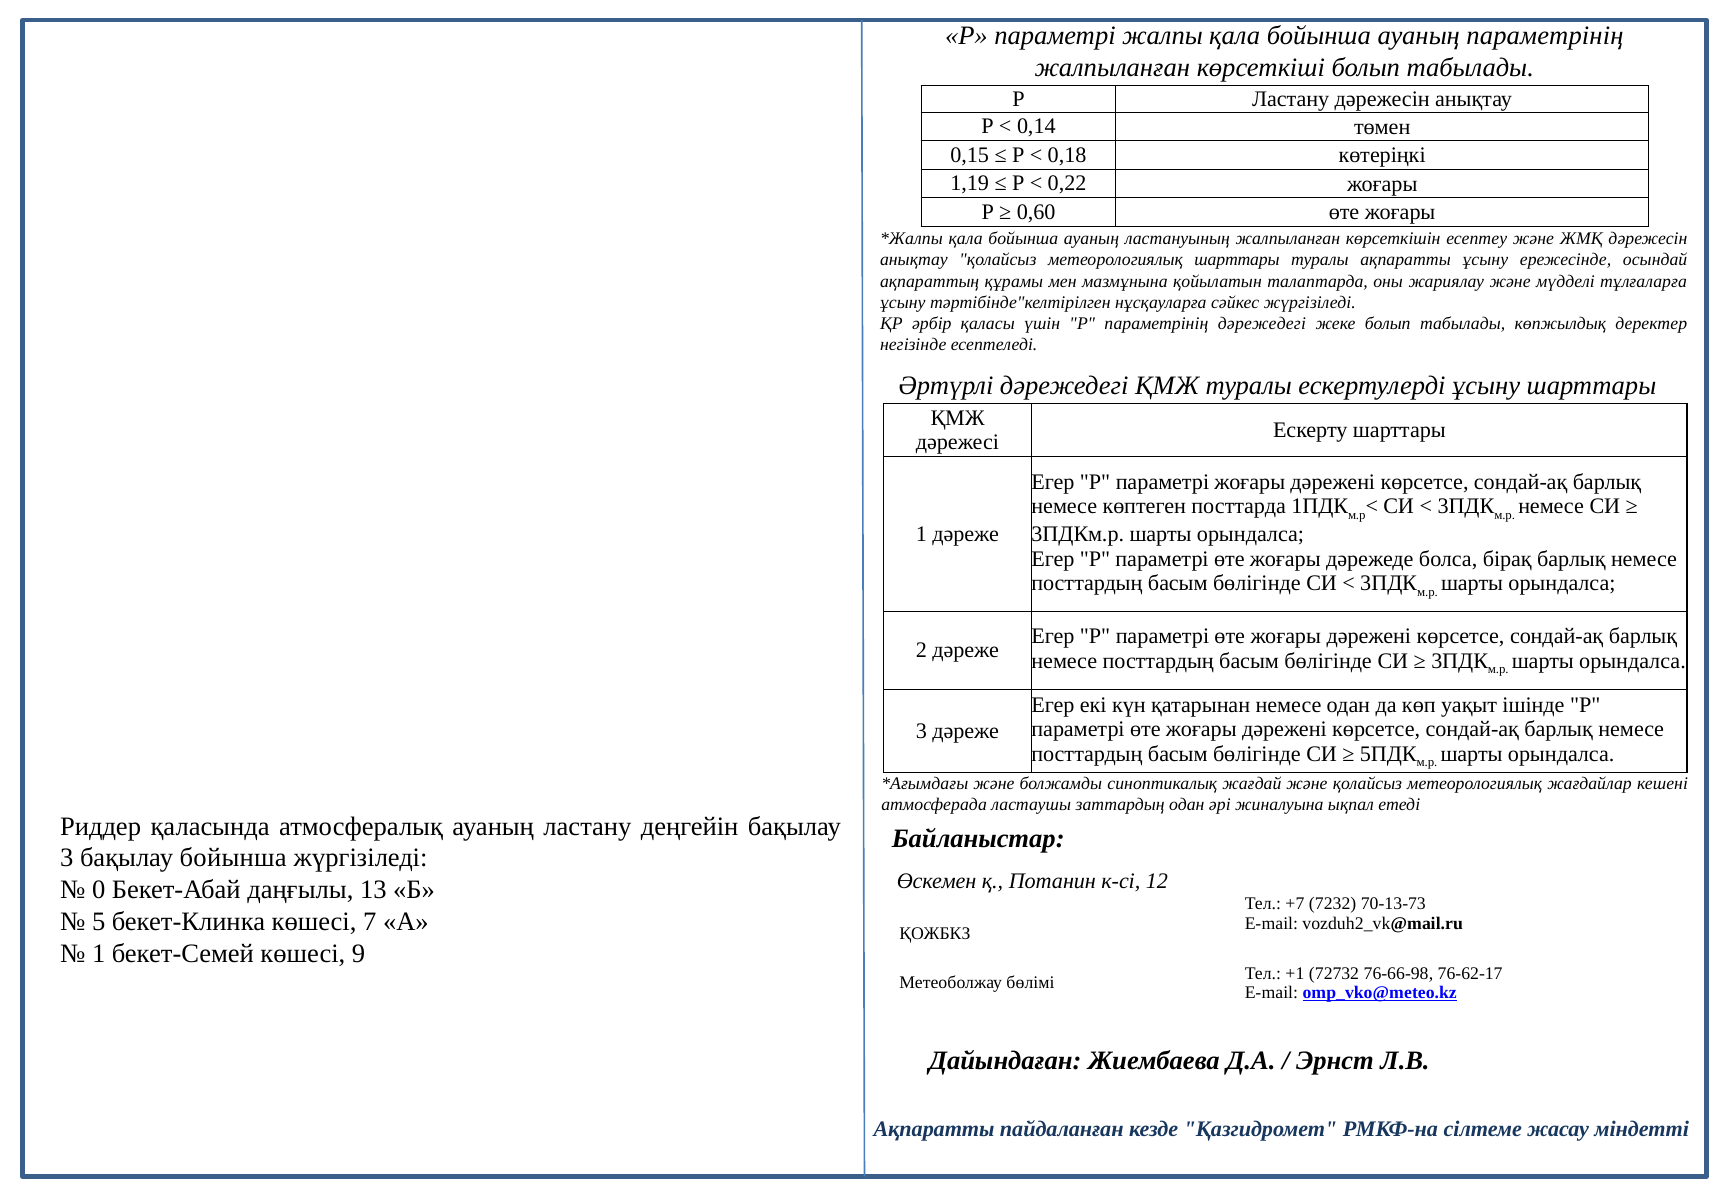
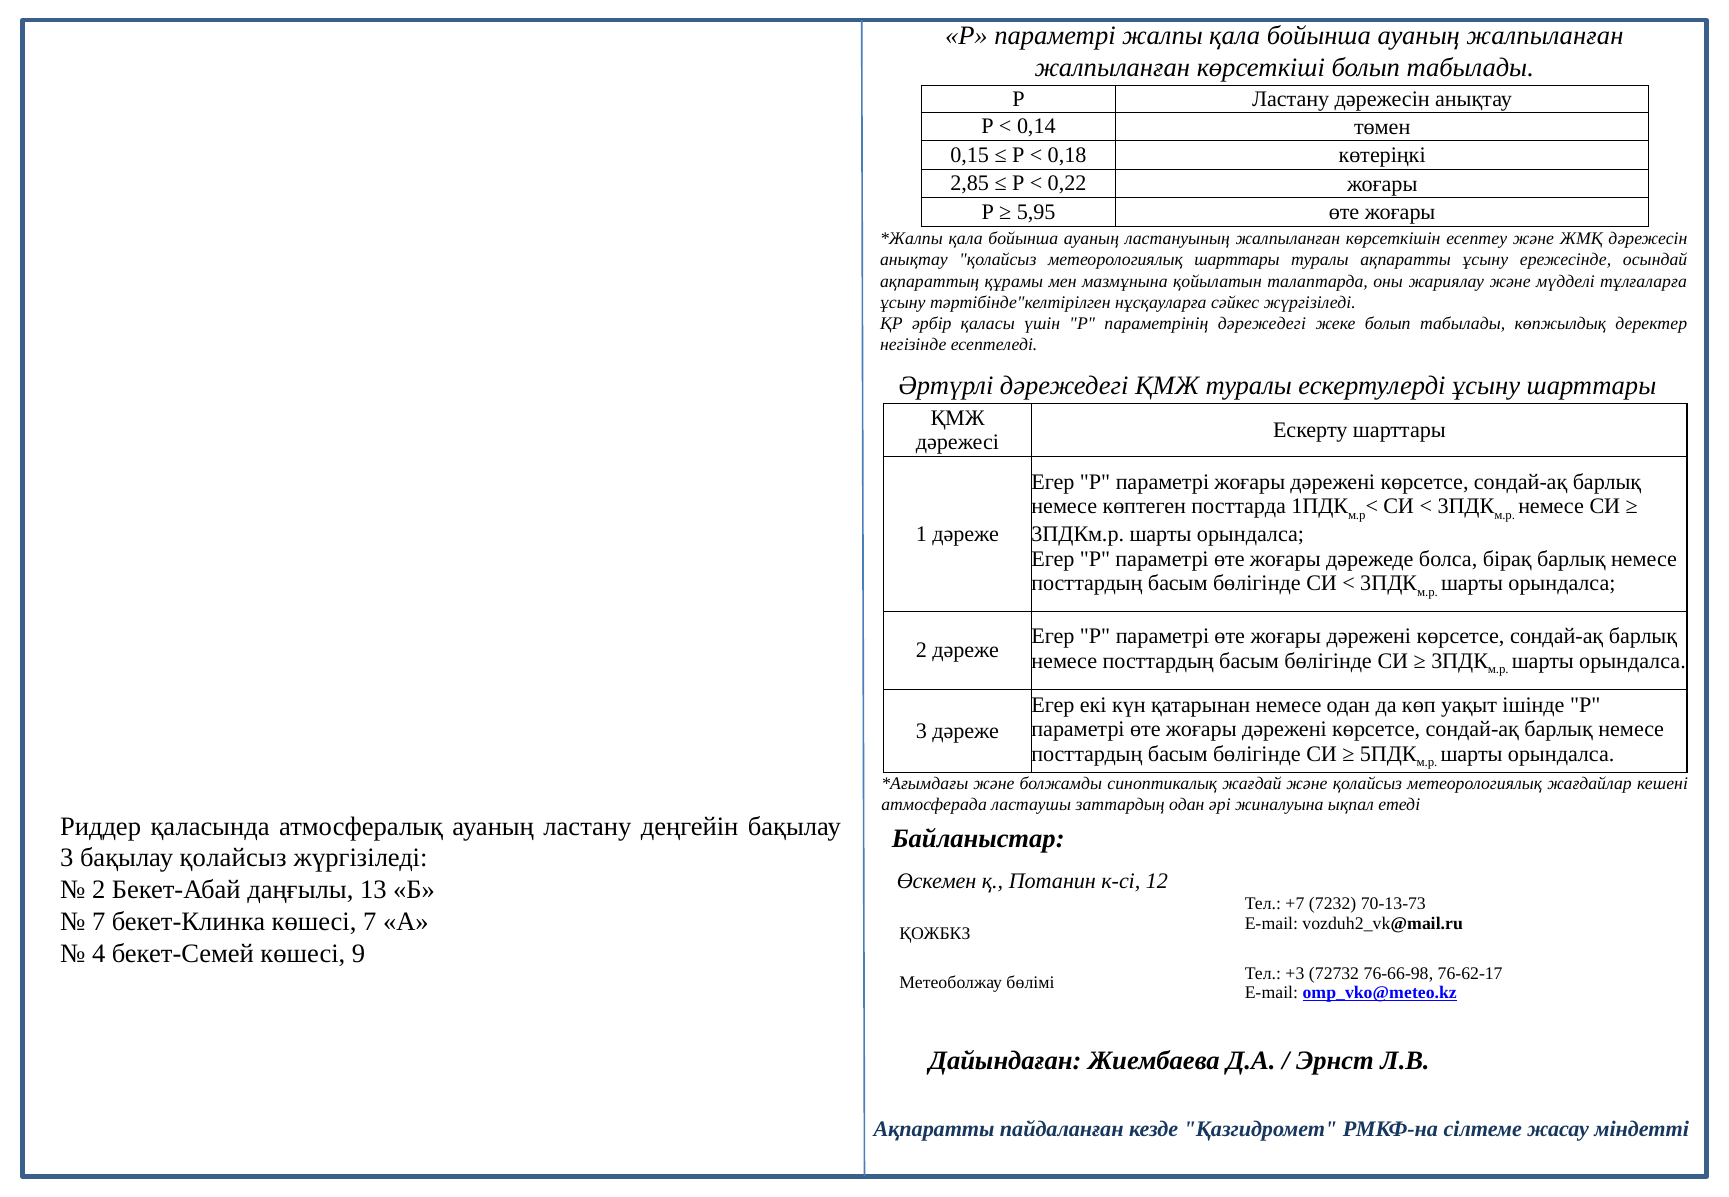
ауаның параметрінің: параметрінің -> жалпыланған (1545, 36)
1,19: 1,19 -> 2,85 (970, 183)
0,60: 0,60 -> 5,95 (1036, 212)
бақылау бойынша: бойынша -> қолайсыз (233, 858)
0: 0 -> 2 (99, 890)
5: 5 -> 7 (99, 922)
1: 1 -> 4 (99, 954)
+1: +1 -> +3 (1295, 973)
